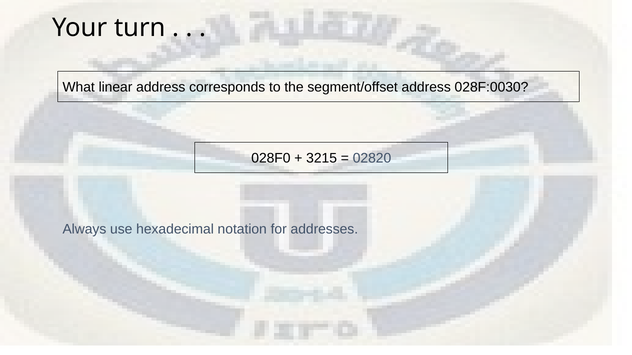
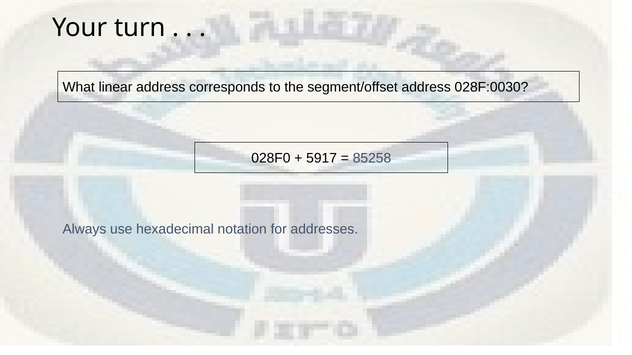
3215: 3215 -> 5917 (322, 159)
02820: 02820 -> 85258 (372, 159)
